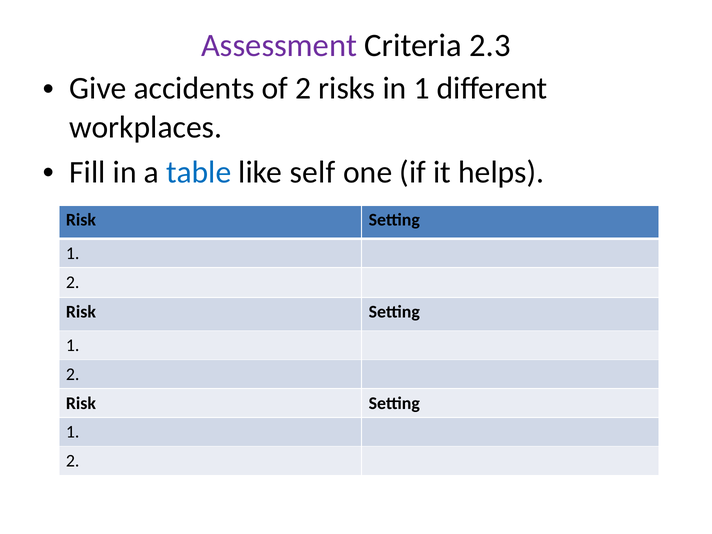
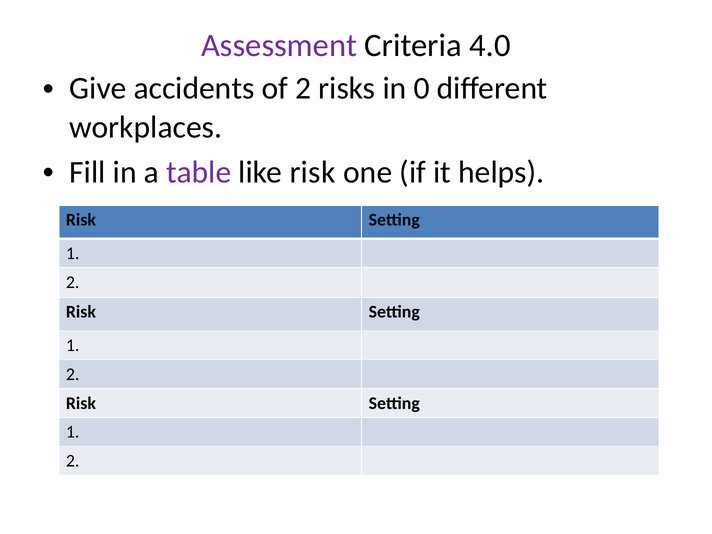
2.3: 2.3 -> 4.0 (490, 45)
in 1: 1 -> 0 (422, 88)
table colour: blue -> purple (199, 172)
like self: self -> risk (313, 172)
